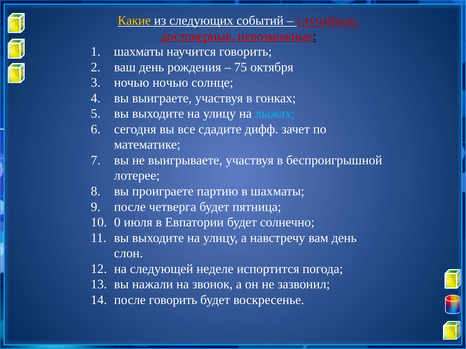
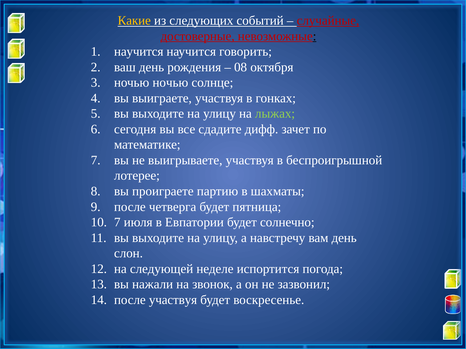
1 шахматы: шахматы -> научится (139, 52)
75: 75 -> 08 (241, 67)
лыжах colour: light blue -> light green (275, 114)
0: 0 -> 7 (117, 223)
после говорить: говорить -> участвуя (173, 300)
